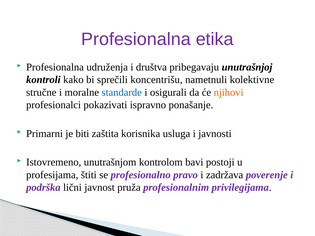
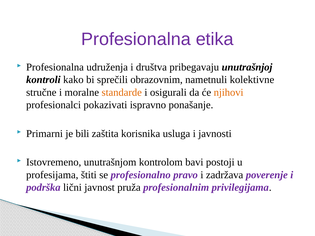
koncentrišu: koncentrišu -> obrazovnim (157, 80)
standarde colour: blue -> orange (122, 92)
biti: biti -> bili (82, 134)
